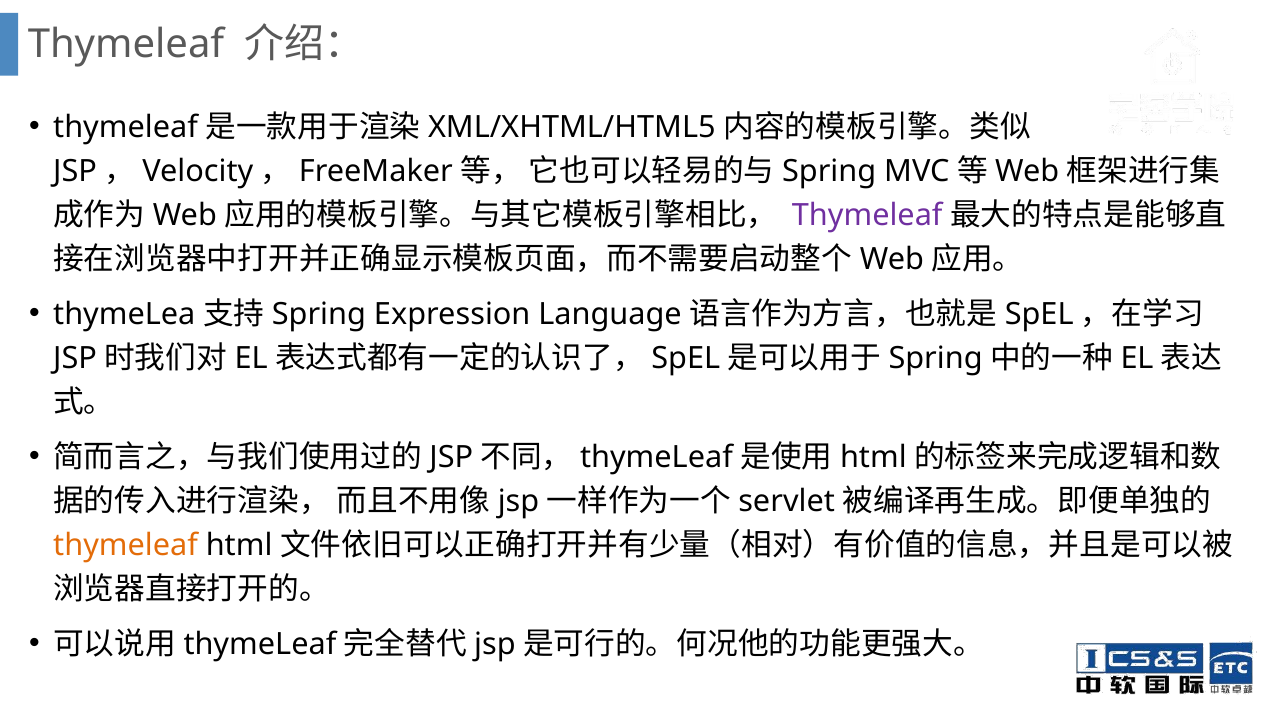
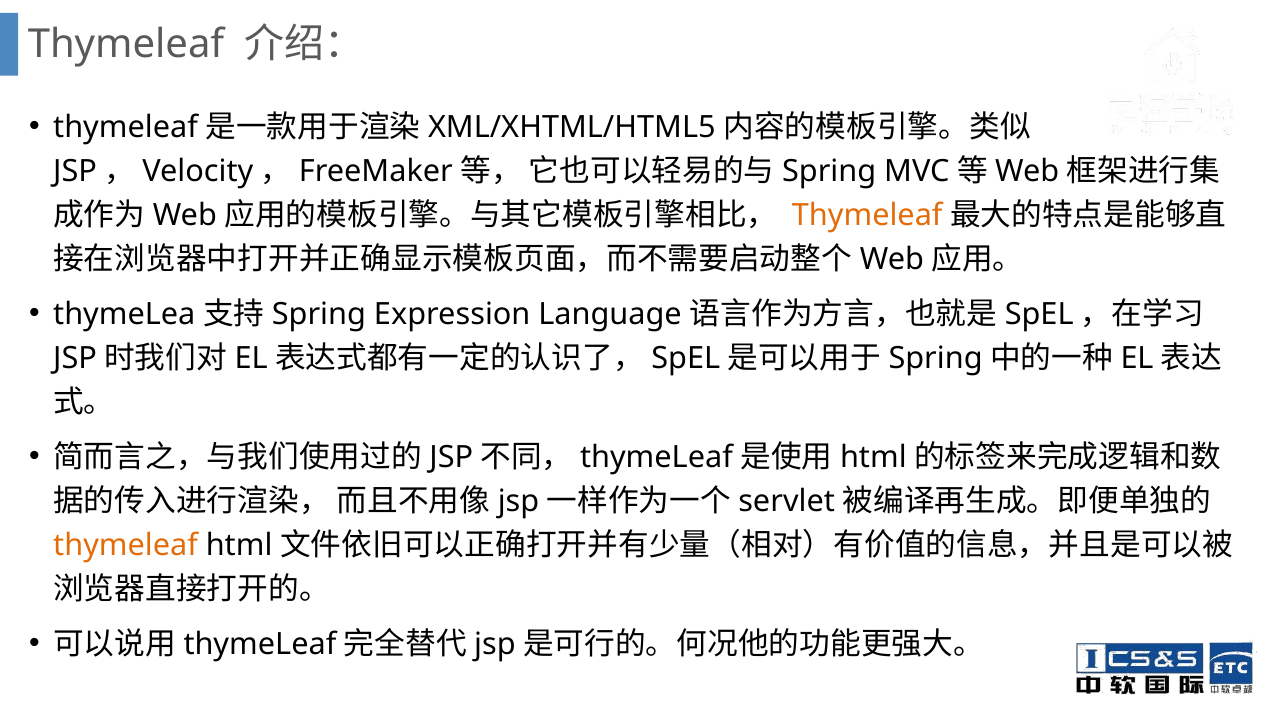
Thymeleaf colour: purple -> orange (867, 215)
